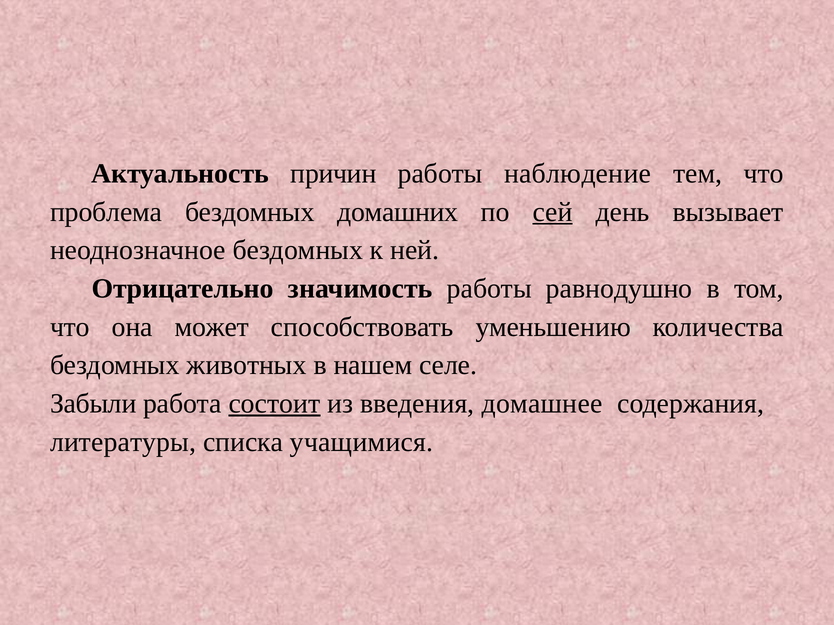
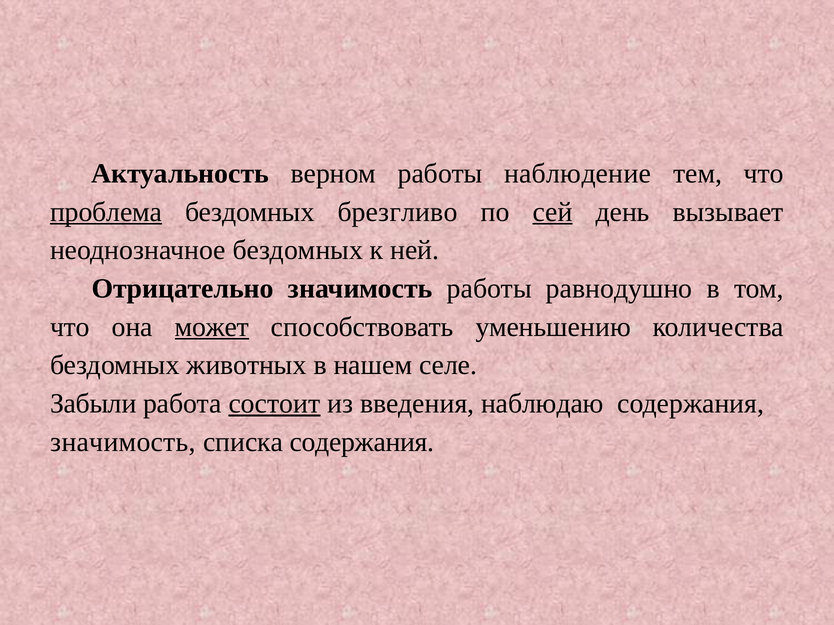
причин: причин -> верном (333, 174)
проблема underline: none -> present (106, 212)
домашних: домашних -> брезгливо (398, 212)
может underline: none -> present (212, 327)
домашнее: домашнее -> наблюдаю (542, 404)
литературы: литературы -> значимость (123, 442)
списка учащимися: учащимися -> содержания (362, 442)
